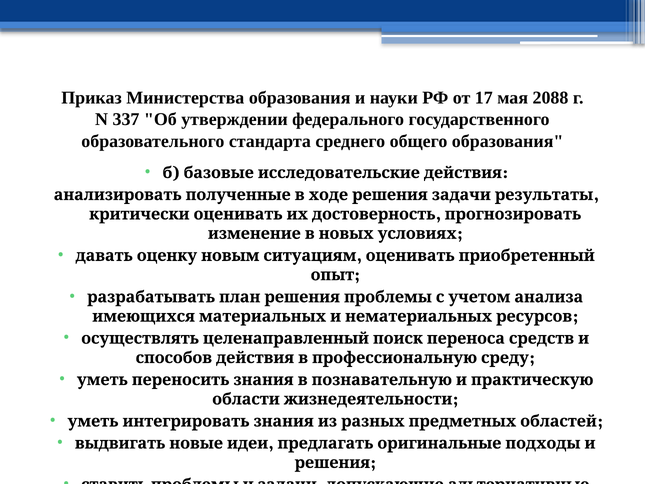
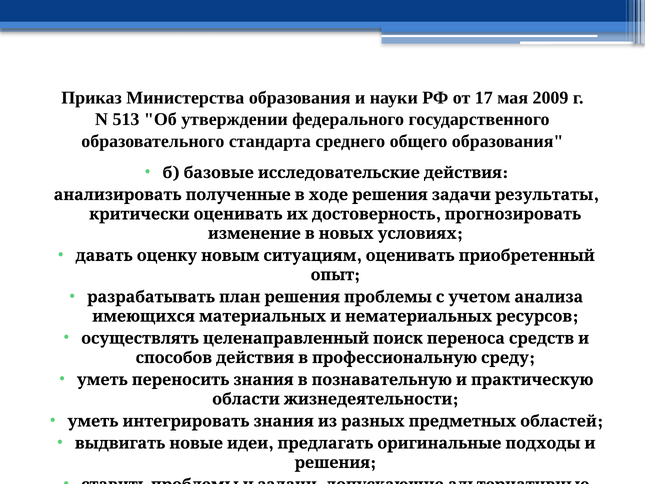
2088: 2088 -> 2009 (550, 98)
337: 337 -> 513 (126, 120)
